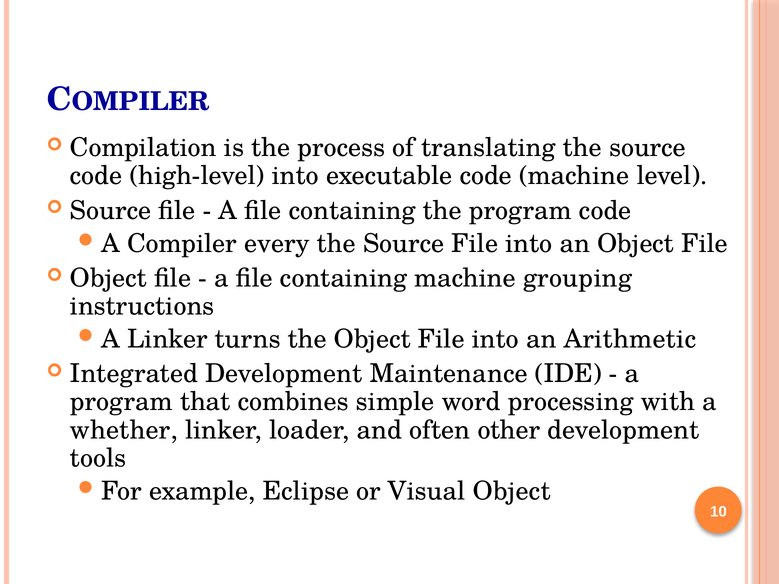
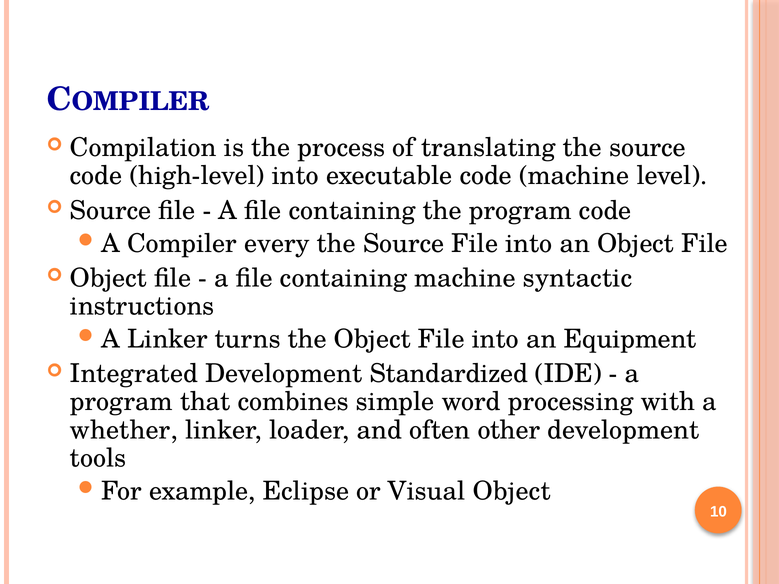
grouping: grouping -> syntactic (578, 278)
Arithmetic: Arithmetic -> Equipment (630, 340)
Maintenance: Maintenance -> Standardized (449, 374)
